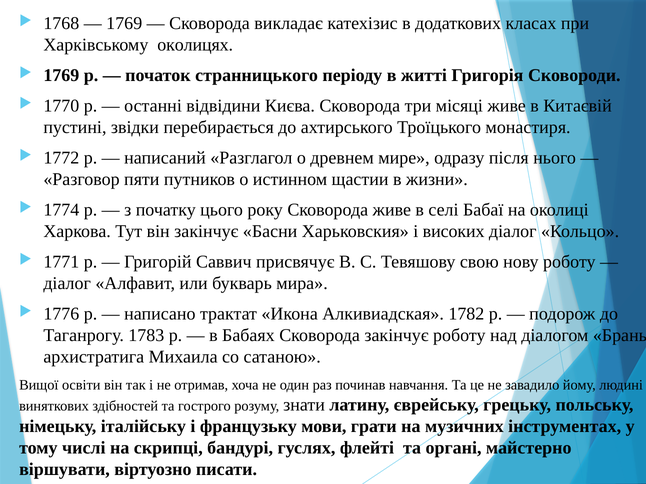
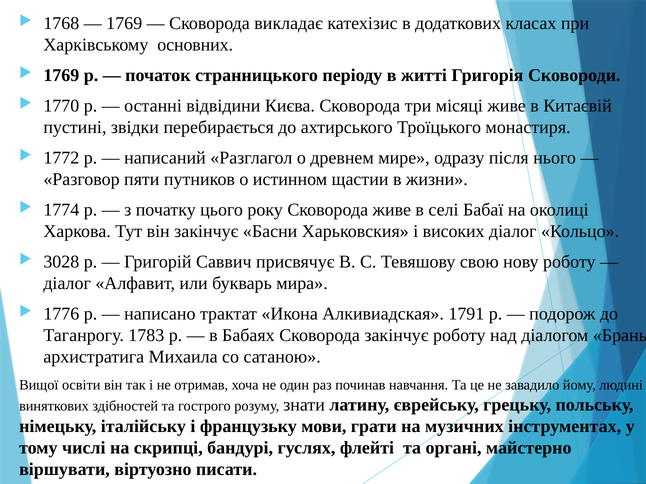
околицях: околицях -> основних (195, 45)
1771: 1771 -> 3028 (61, 262)
1782: 1782 -> 1791 (466, 314)
